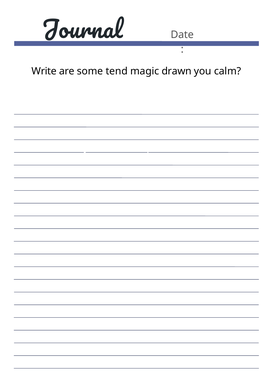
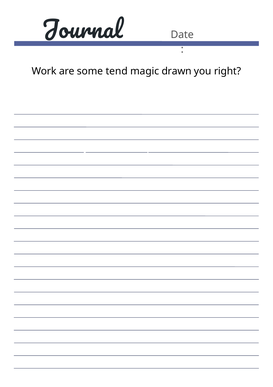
Write: Write -> Work (44, 71)
calm: calm -> right (228, 71)
